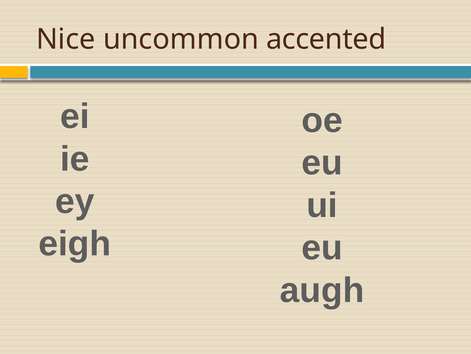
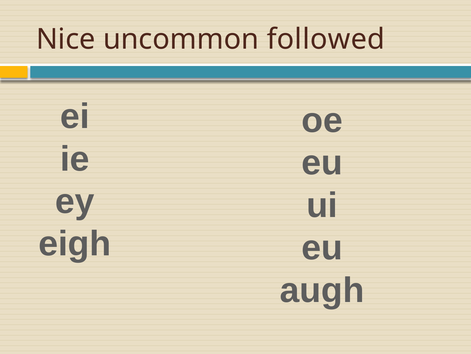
accented: accented -> followed (326, 39)
